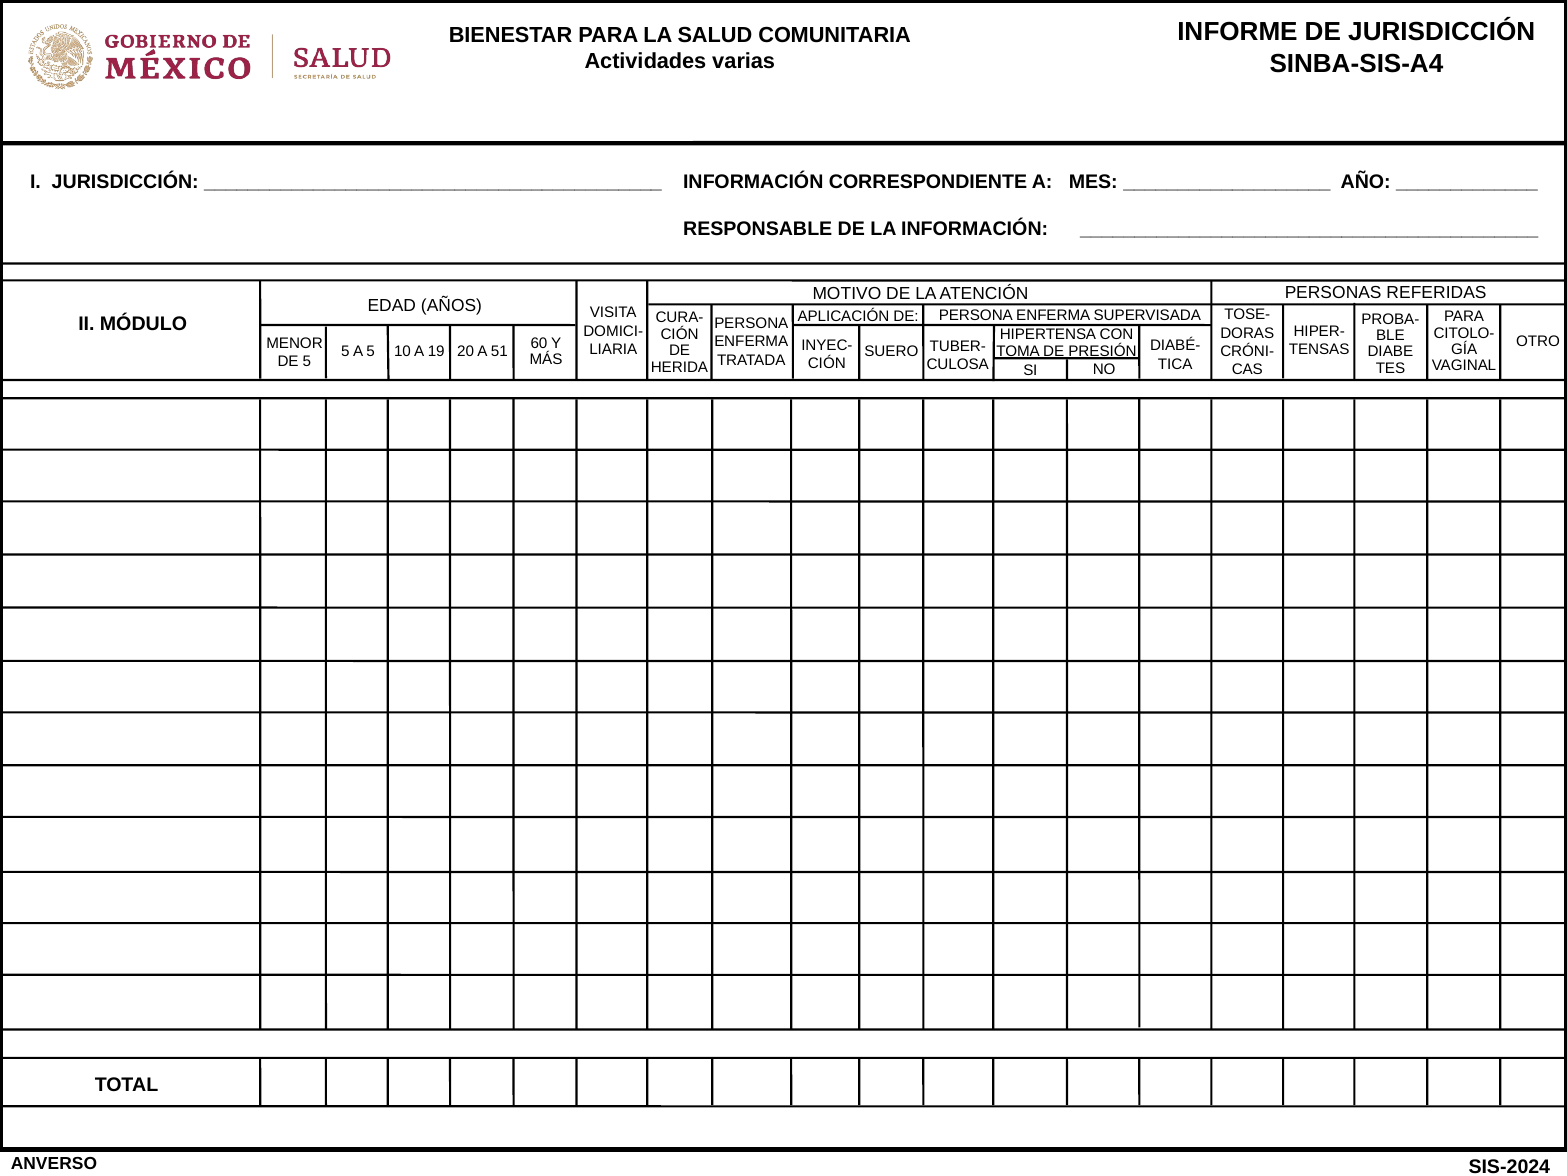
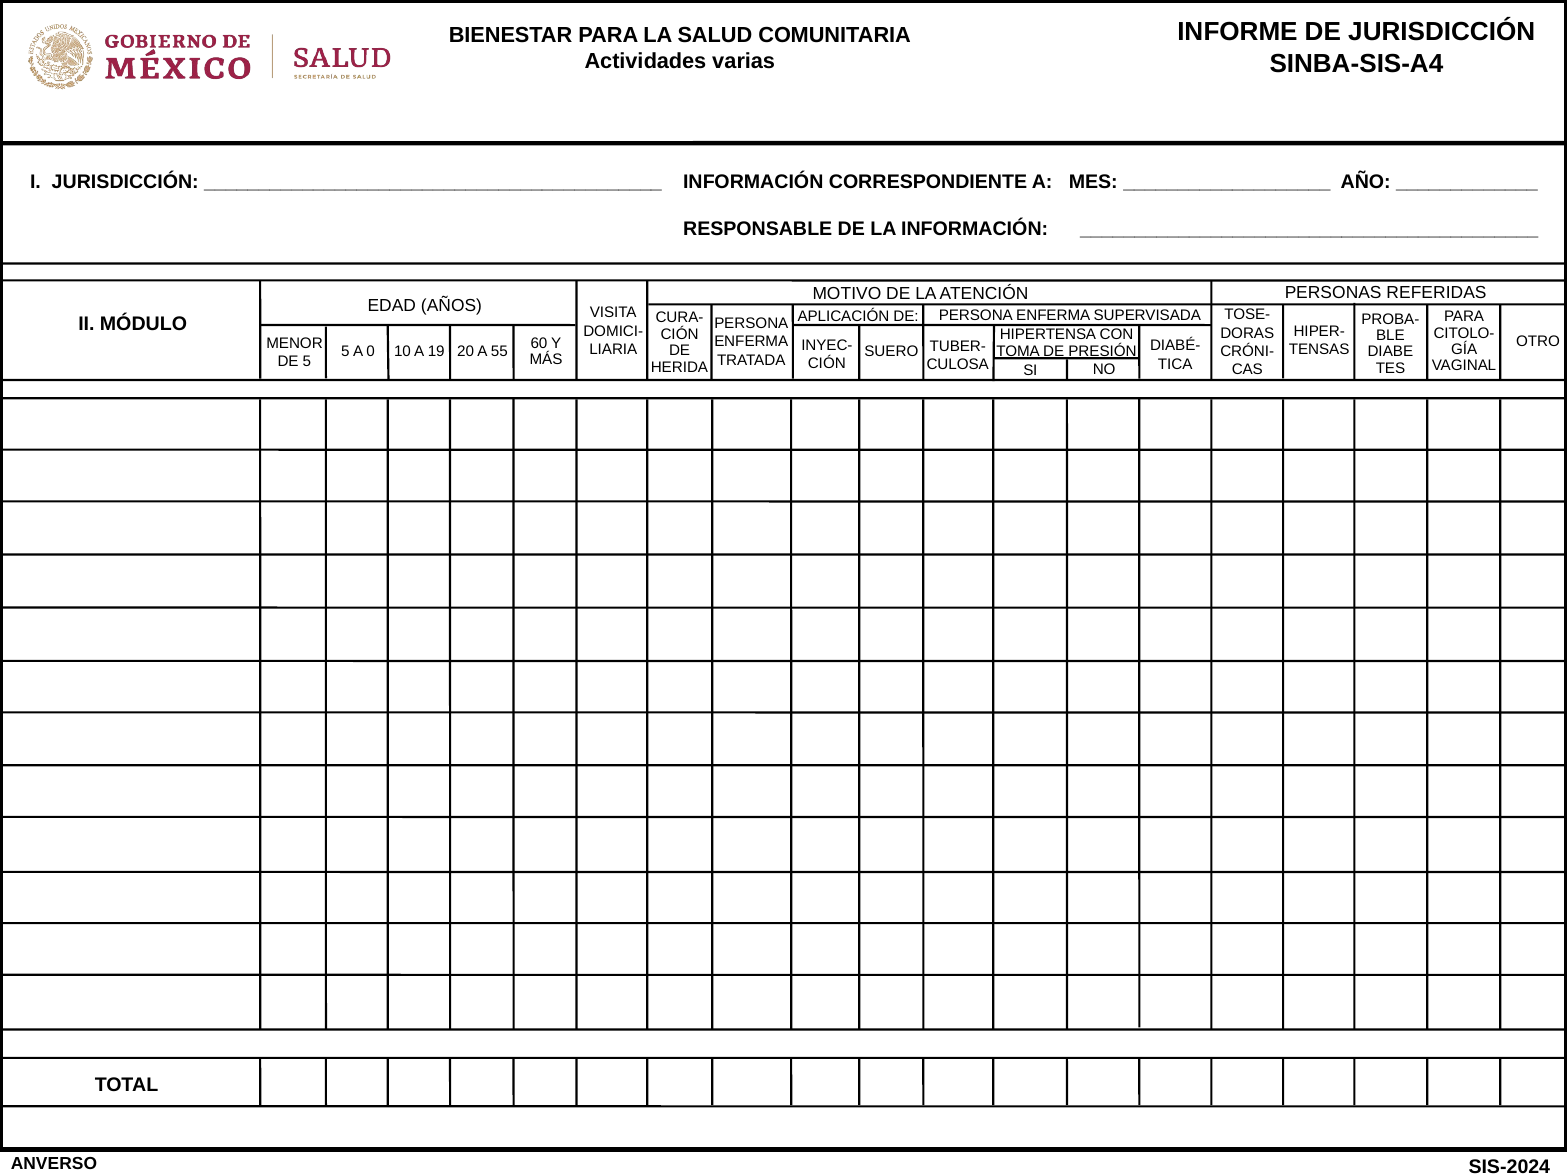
51: 51 -> 55 (499, 351)
A 5: 5 -> 0 (371, 351)
